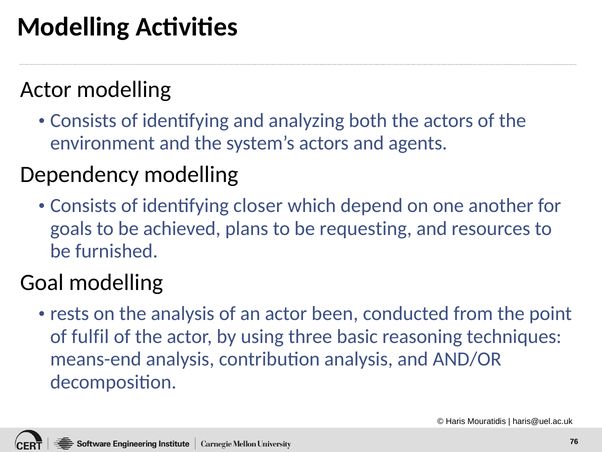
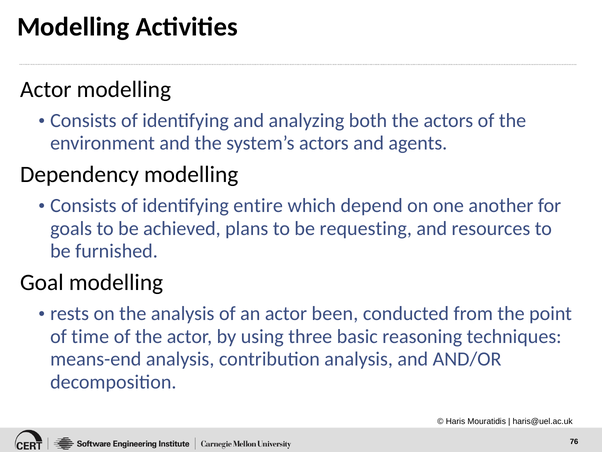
closer: closer -> entire (258, 205)
fulfil: fulfil -> time (90, 336)
